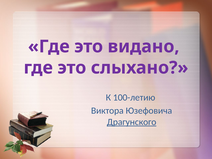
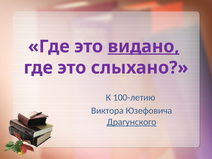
видано underline: none -> present (144, 47)
